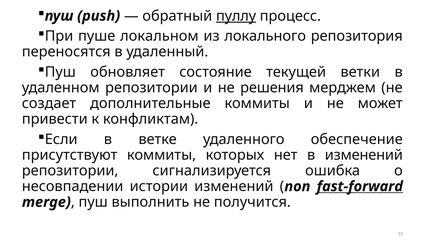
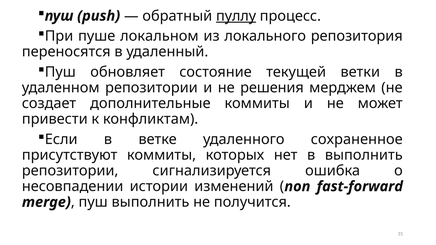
обеспечение: обеспечение -> сохраненное (357, 139)
в изменений: изменений -> выполнить (364, 155)
fast-forward underline: present -> none (360, 187)
